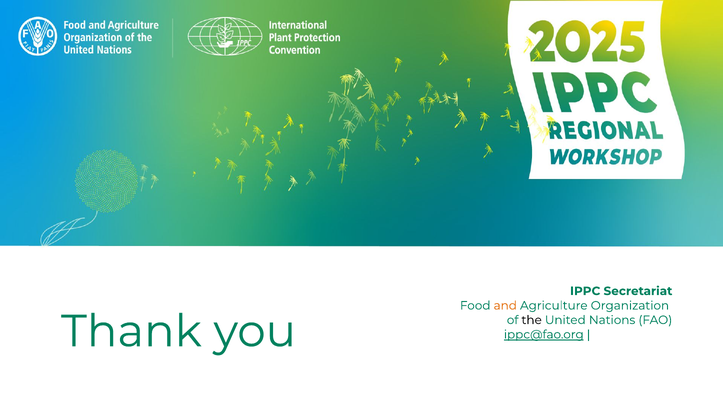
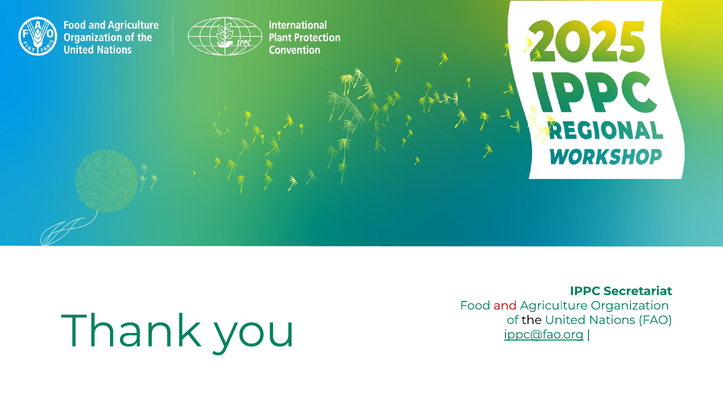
and colour: orange -> red (505, 305)
